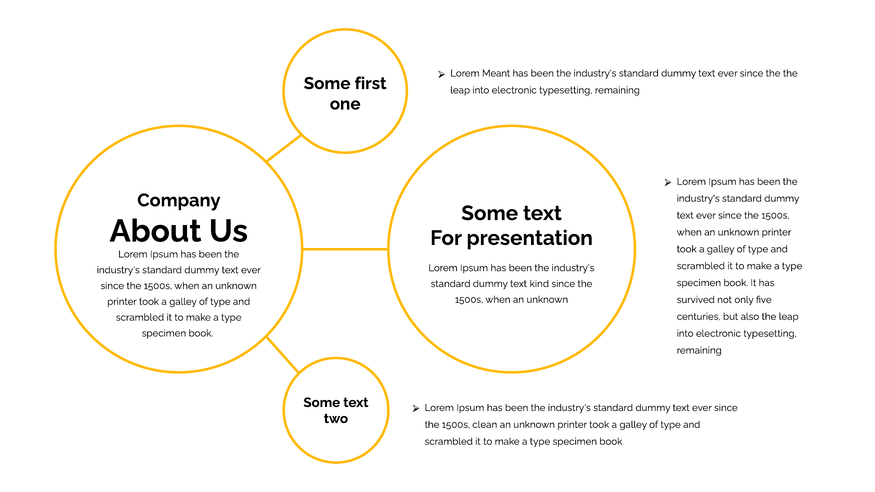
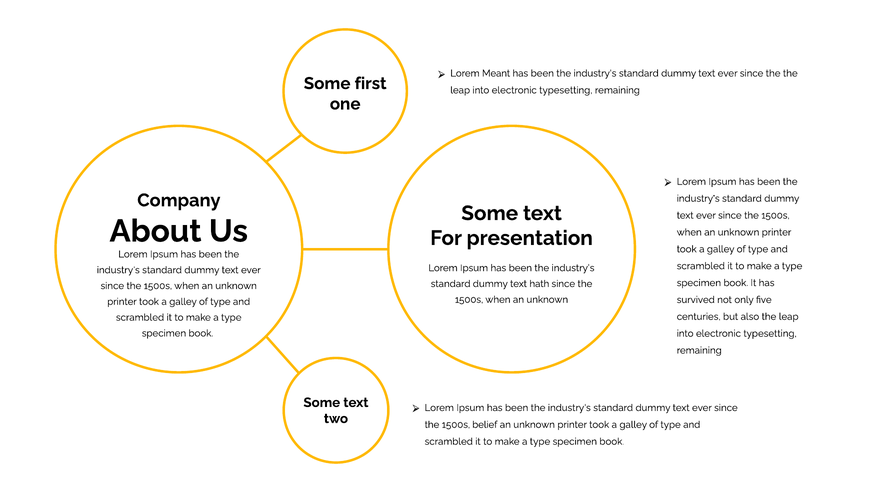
kind: kind -> hath (539, 284)
clean: clean -> belief (485, 425)
